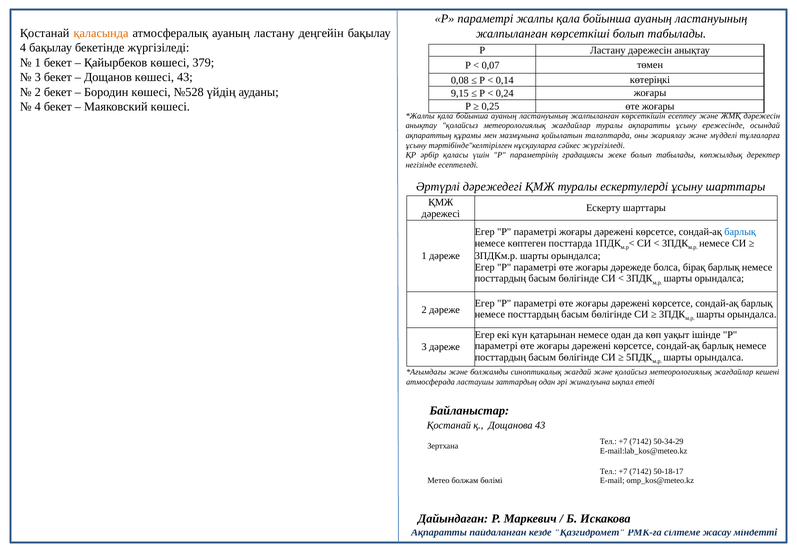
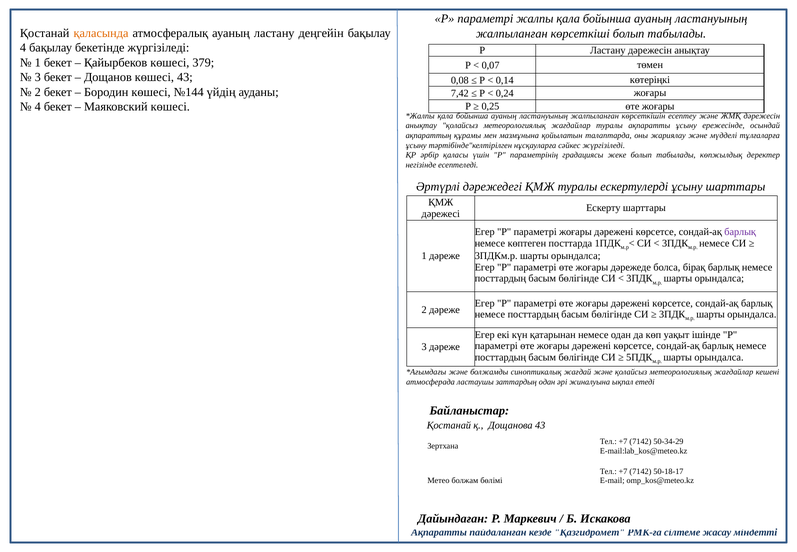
№528: №528 -> №144 (189, 92)
9,15: 9,15 -> 7,42 (460, 93)
барлық colour: blue -> purple (740, 232)
